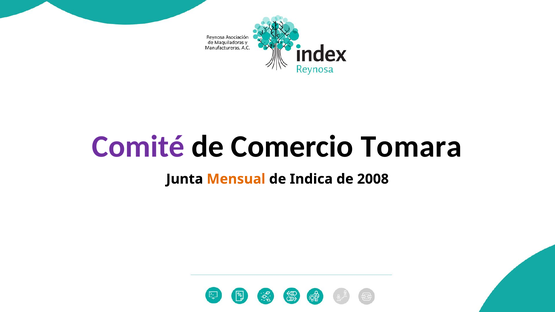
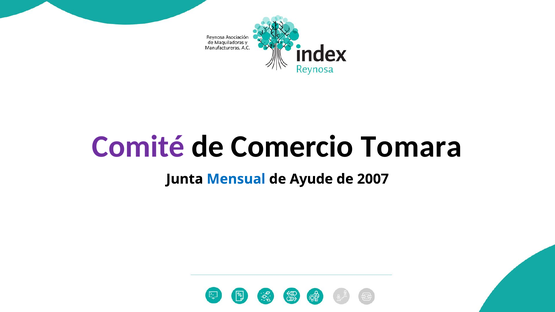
Mensual colour: orange -> blue (236, 179)
Indica: Indica -> Ayude (311, 179)
2008: 2008 -> 2007 (373, 179)
